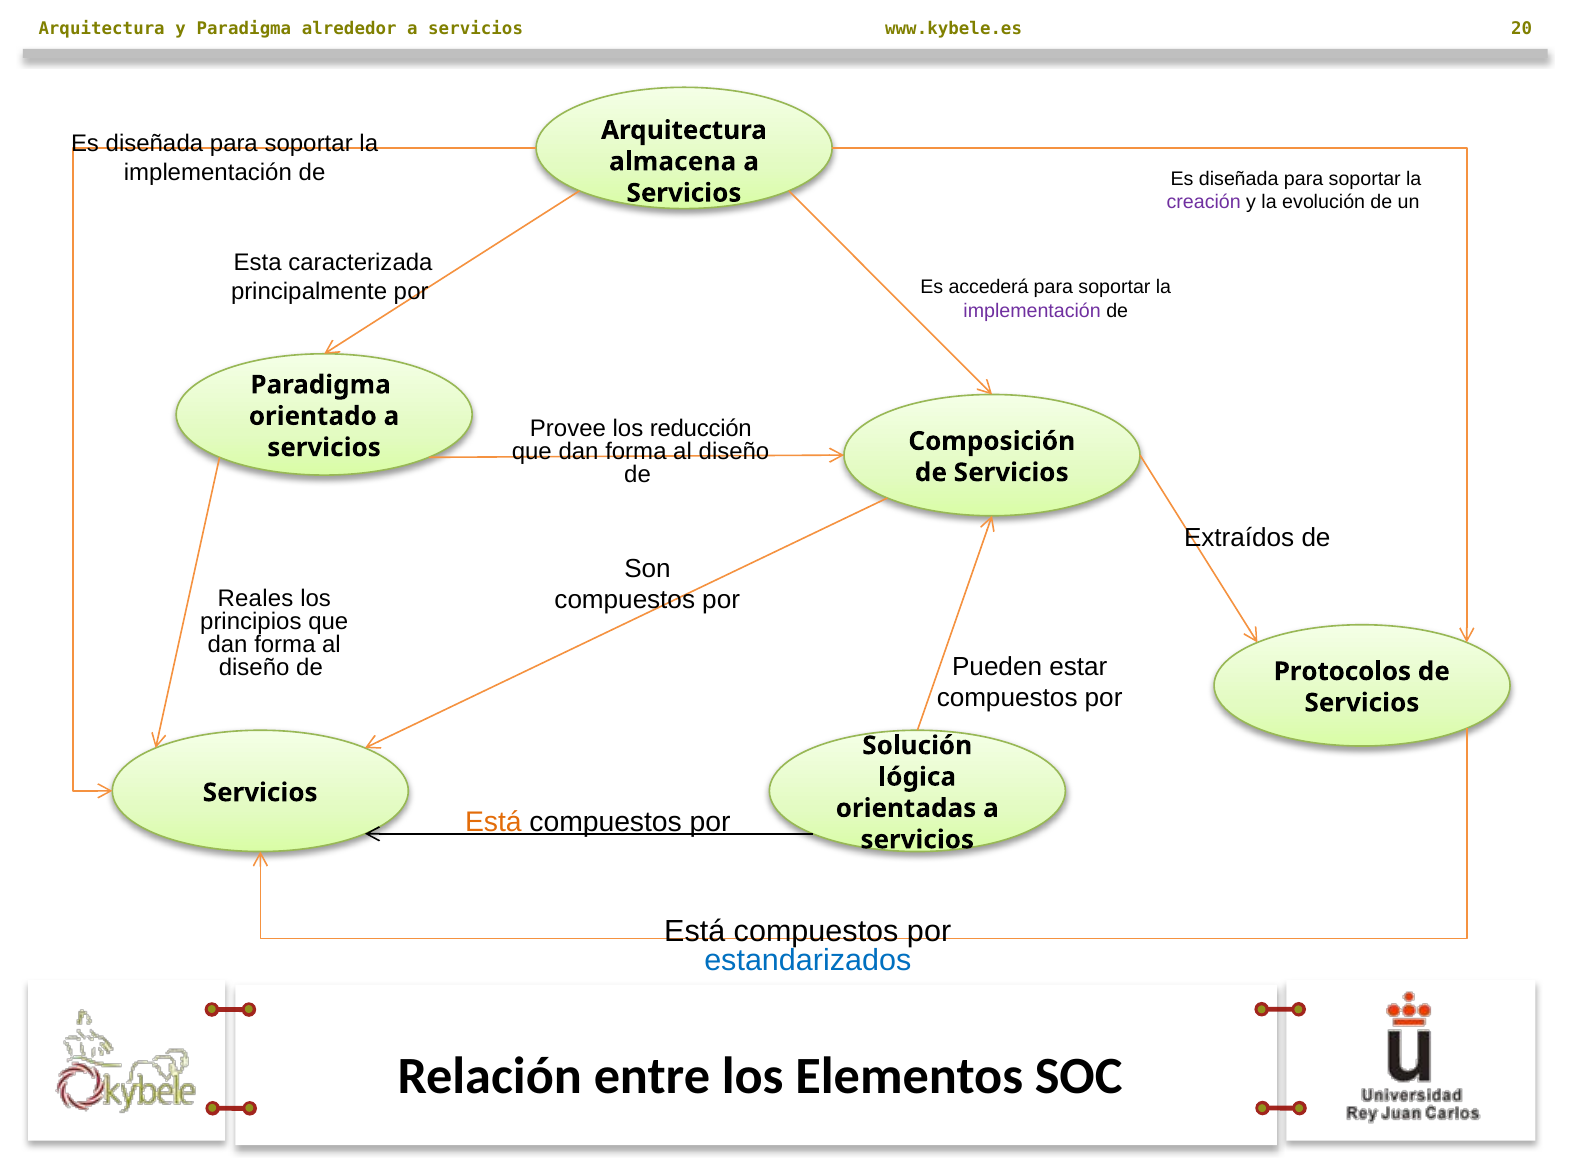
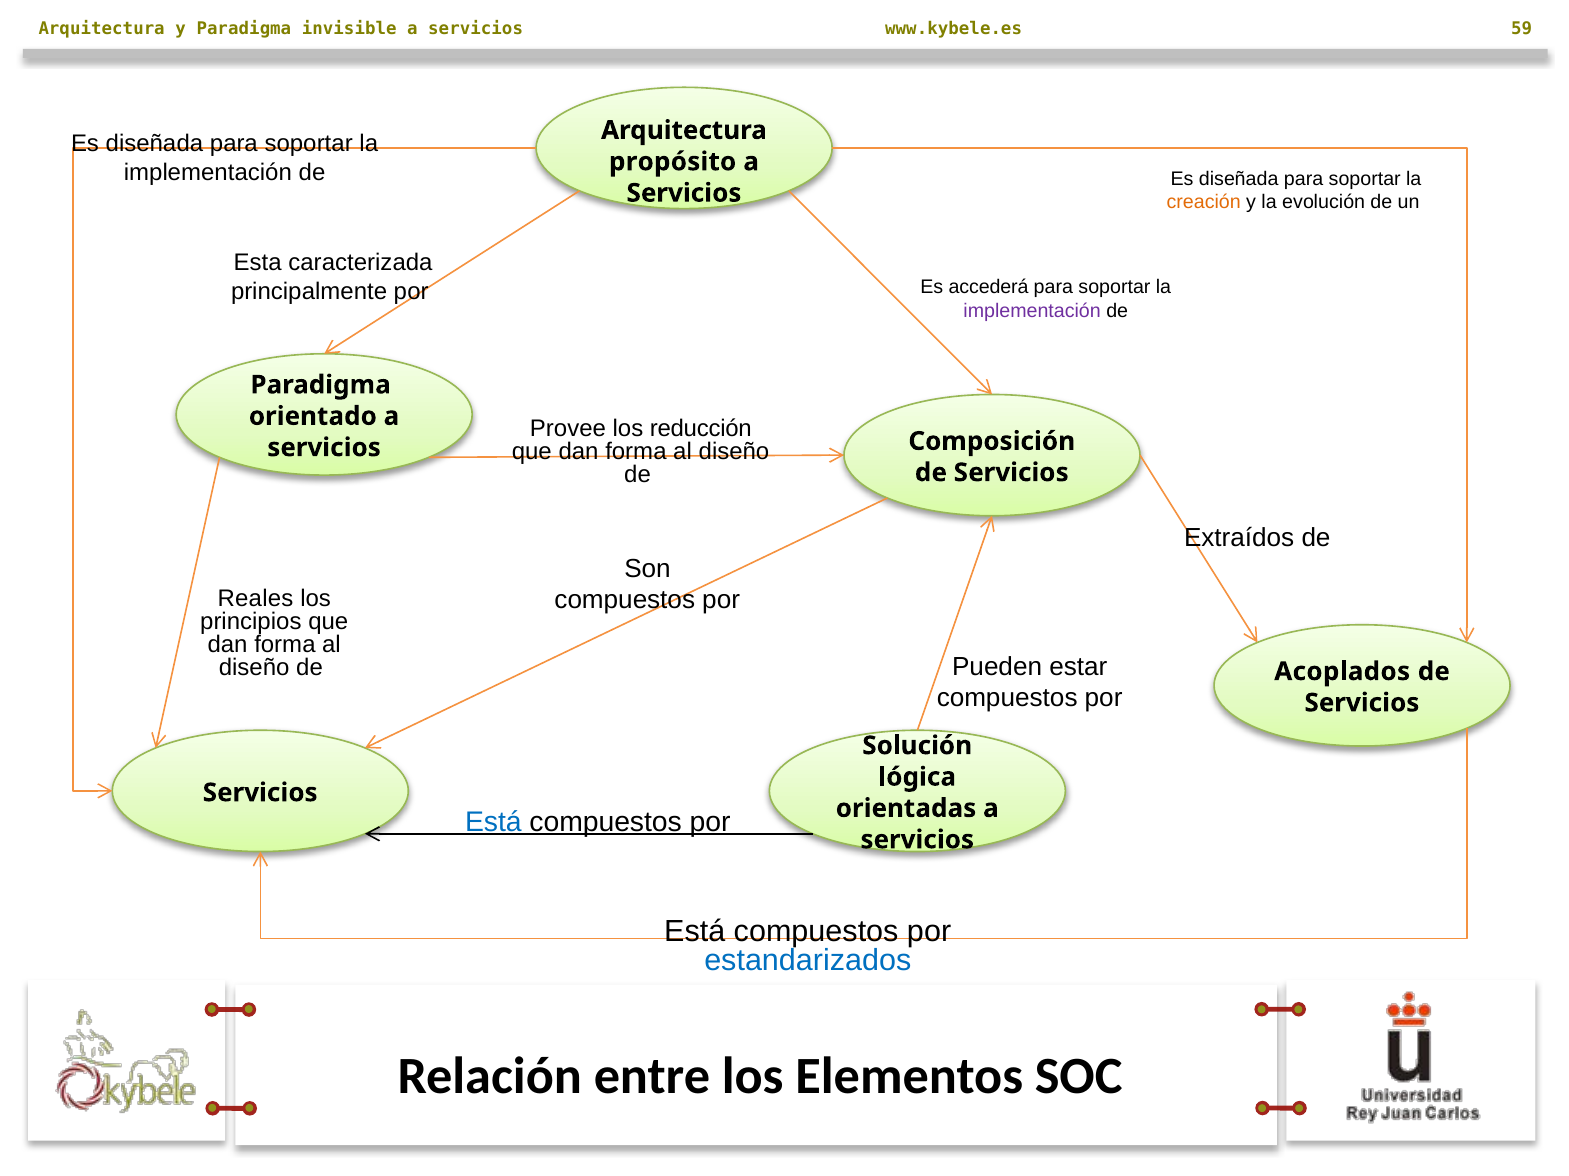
alrededor: alrededor -> invisible (349, 29)
20: 20 -> 59 (1522, 29)
almacena: almacena -> propósito (673, 162)
creación colour: purple -> orange (1204, 202)
Protocolos: Protocolos -> Acoplados (1342, 672)
Está colour: orange -> blue (493, 823)
